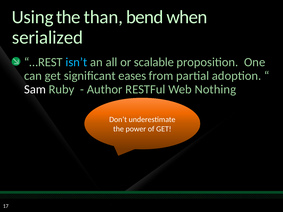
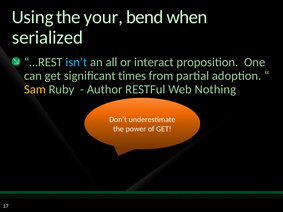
than: than -> your (103, 17)
scalable: scalable -> interact (154, 62)
eases: eases -> times (132, 76)
Sam colour: white -> yellow (35, 89)
